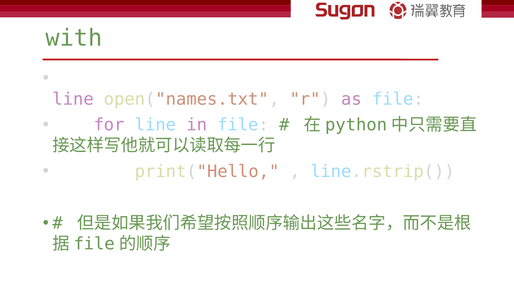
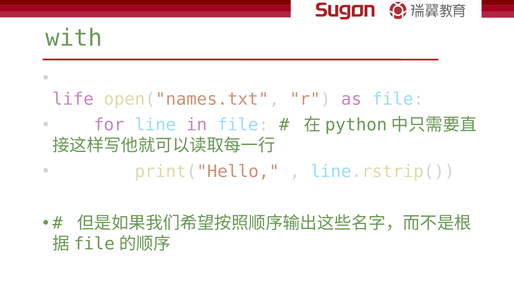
line: line -> life (73, 99)
